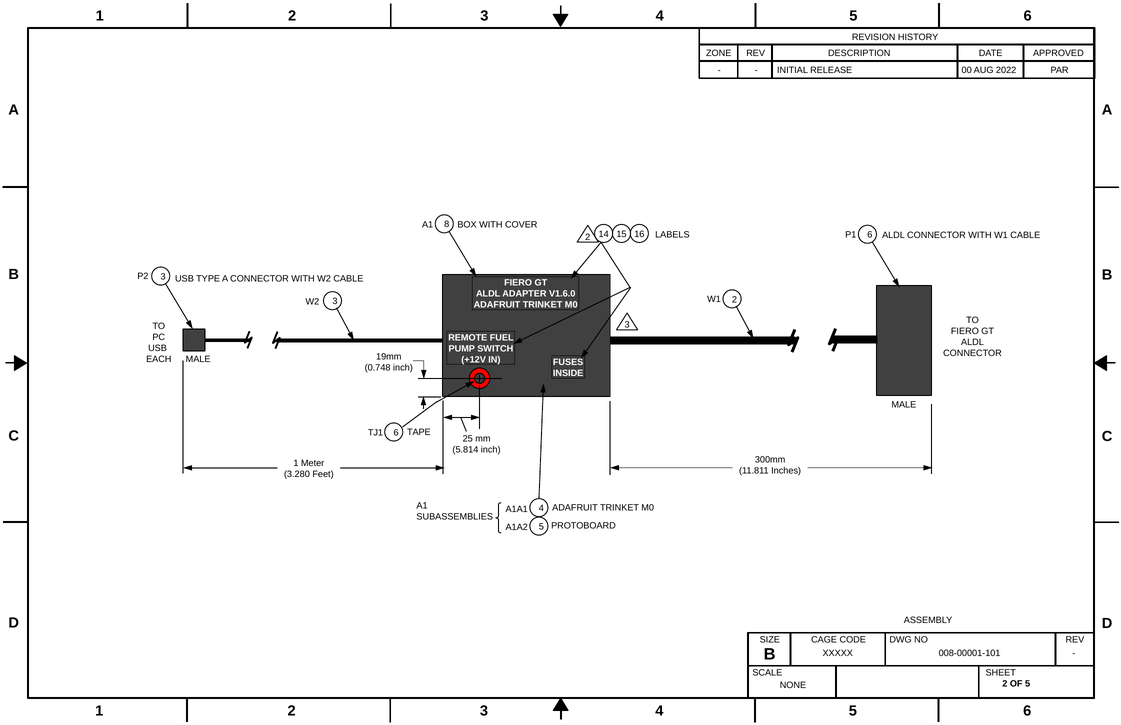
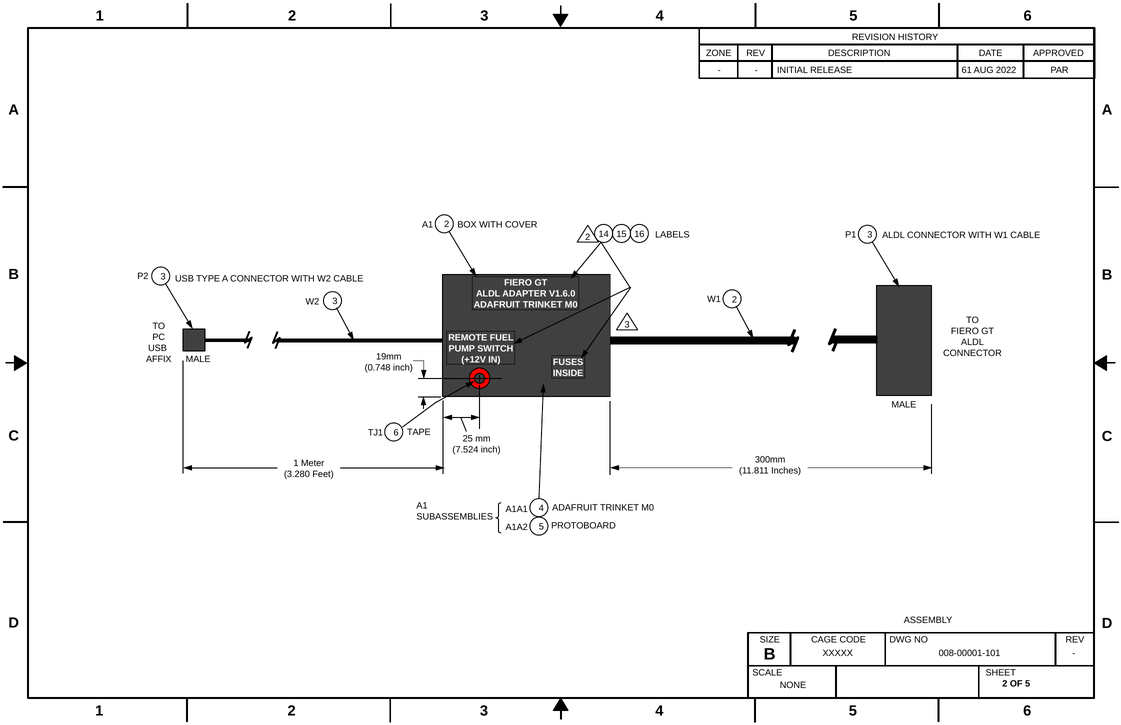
00: 00 -> 61 (967, 70)
A1 8: 8 -> 2 (447, 225)
P1 6: 6 -> 3 (870, 235)
EACH: EACH -> AFFIX (159, 359)
5.814: 5.814 -> 7.524 (465, 450)
